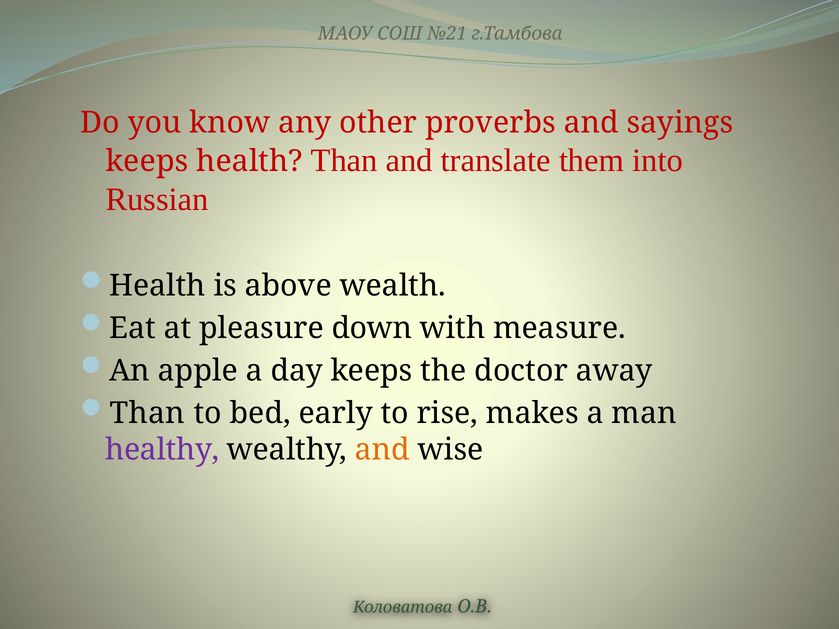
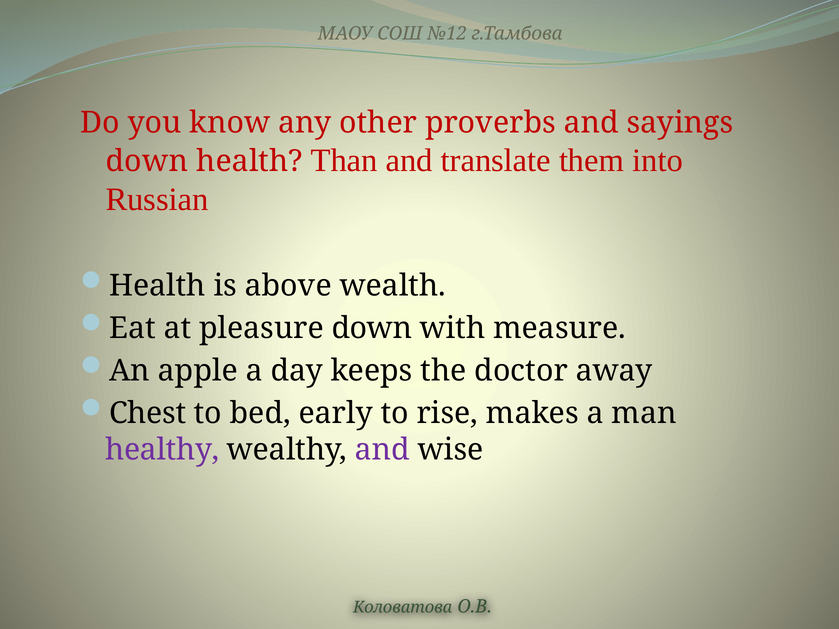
№21: №21 -> №12 (447, 34)
keeps: keeps -> down (147, 161)
Than: Than -> Chest (148, 413)
and colour: orange -> purple (382, 450)
